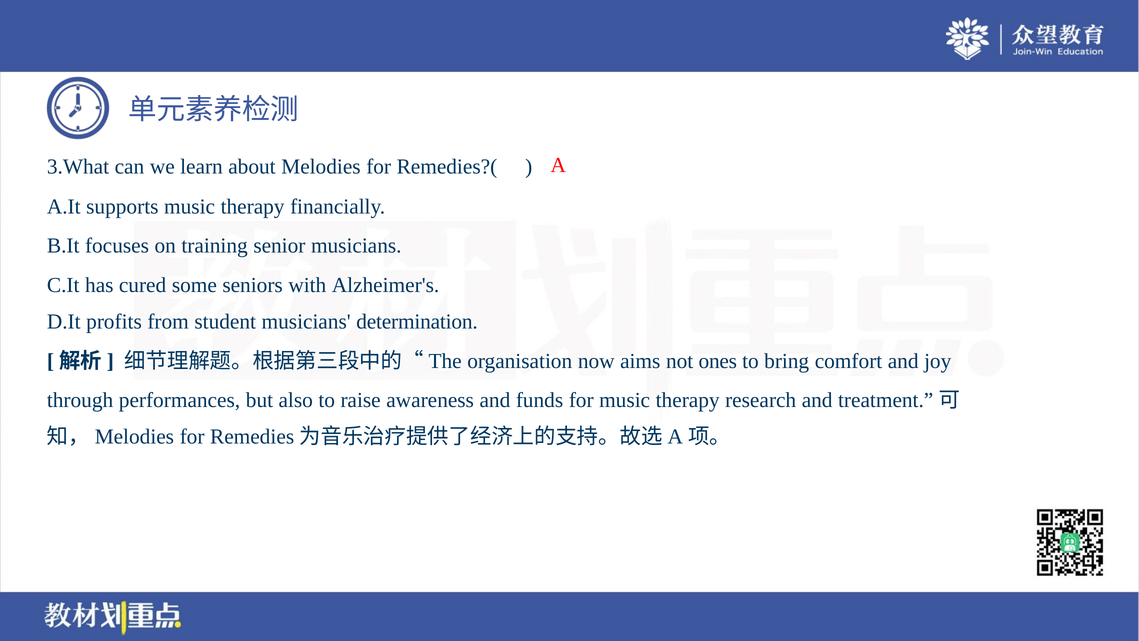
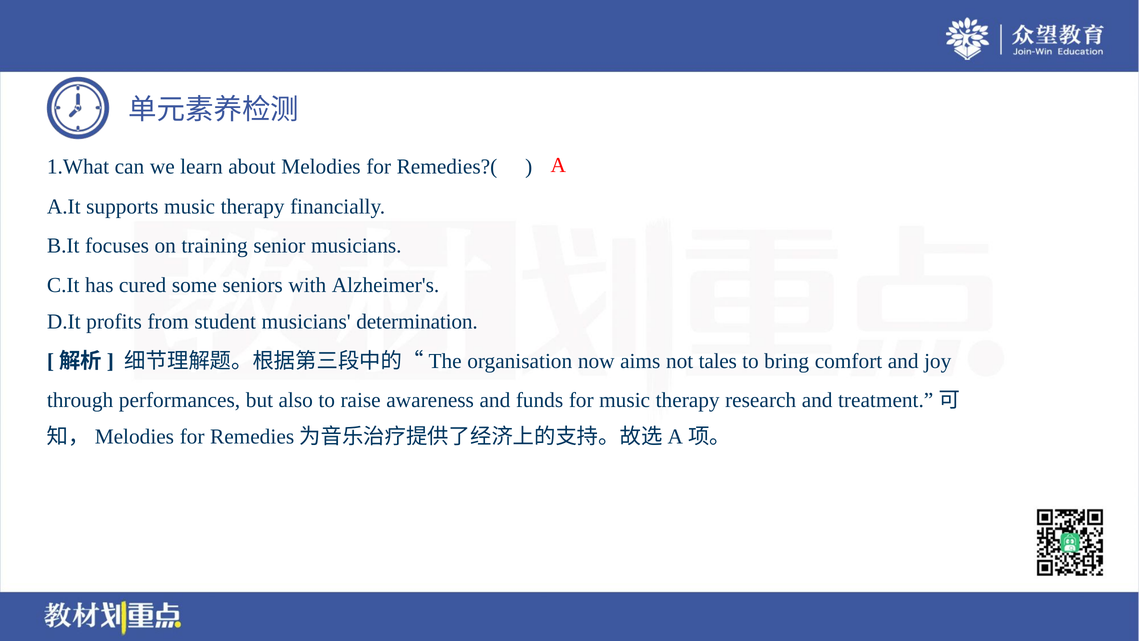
3.What: 3.What -> 1.What (78, 166)
ones: ones -> tales (718, 361)
